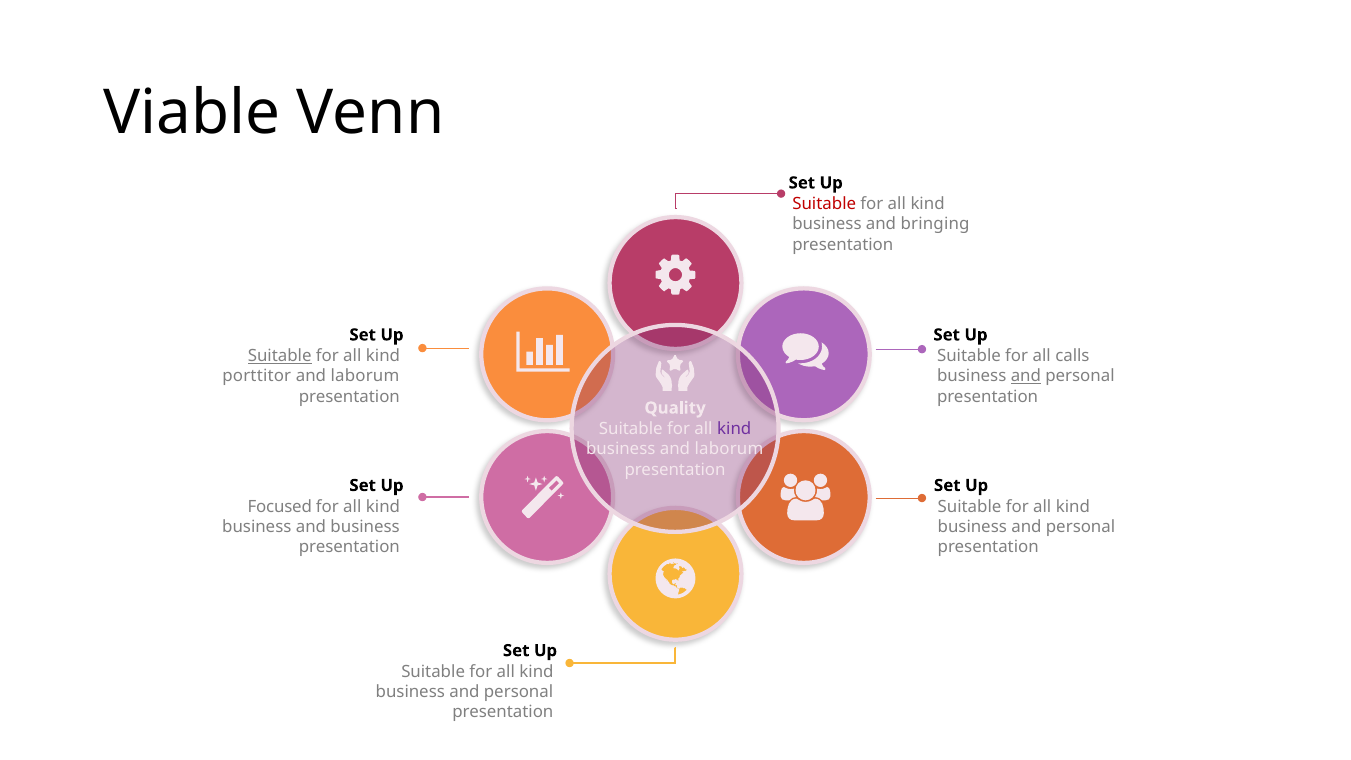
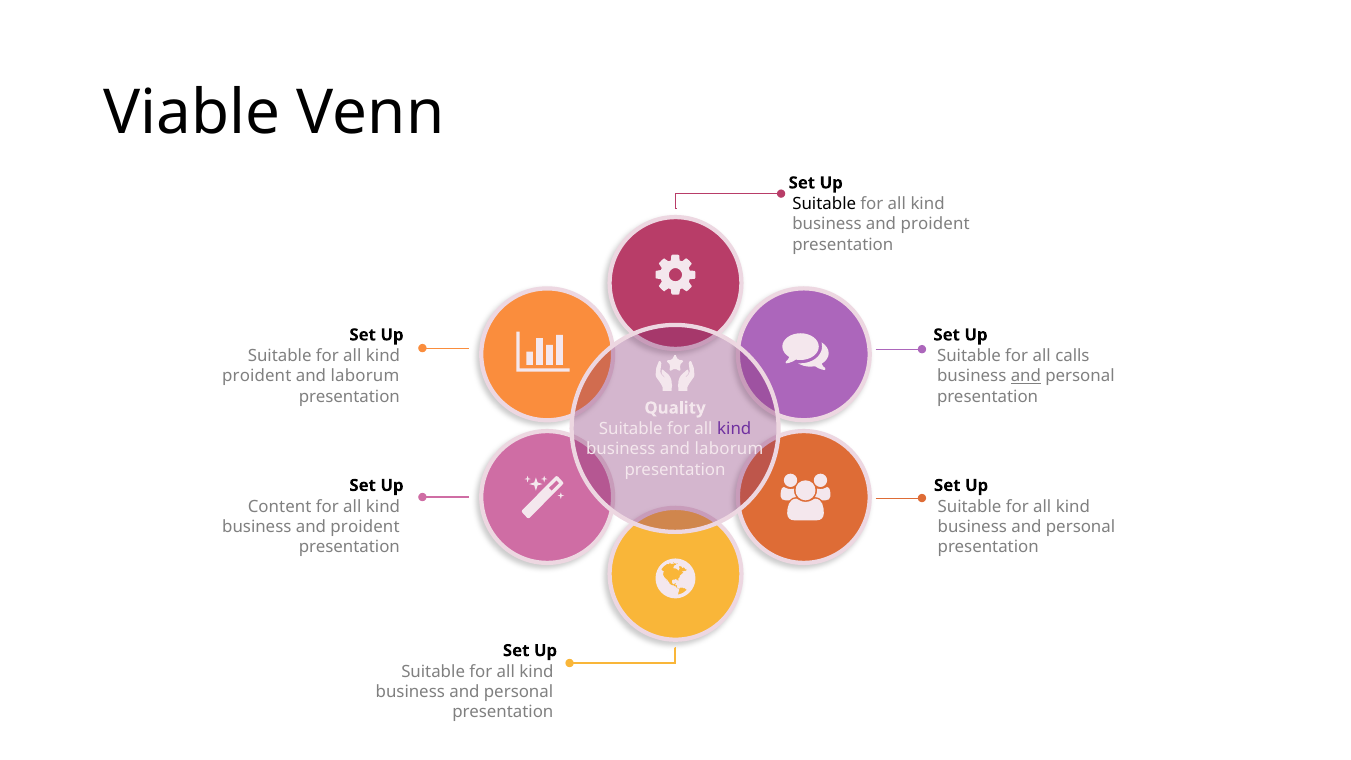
Suitable colour: red -> black (824, 204)
bringing: bringing -> proident (935, 224)
Suitable underline: present -> none (280, 356)
porttitor: porttitor -> proident (257, 376)
Focused: Focused -> Content (280, 507)
business: business -> proident (365, 527)
